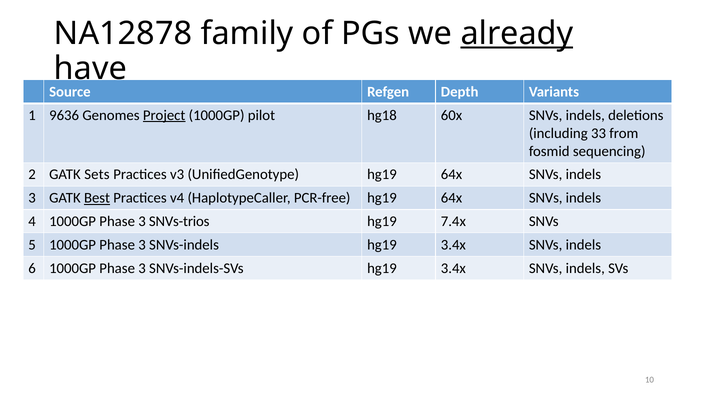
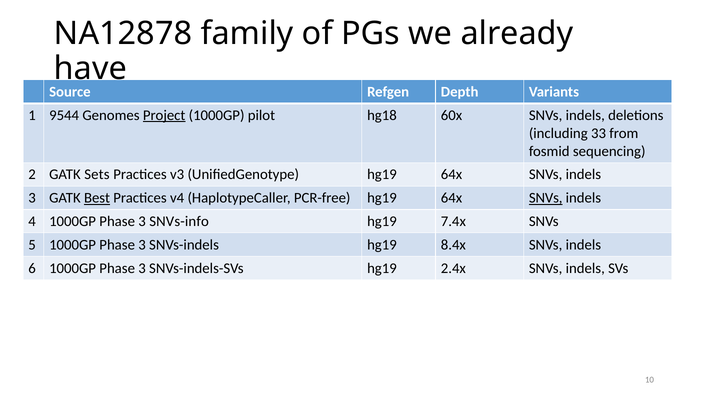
already underline: present -> none (517, 34)
9636: 9636 -> 9544 (64, 115)
SNVs underline: none -> present (546, 198)
SNVs-trios: SNVs-trios -> SNVs-info (179, 222)
SNVs-indels hg19 3.4x: 3.4x -> 8.4x (453, 245)
SNVs-indels-SVs hg19 3.4x: 3.4x -> 2.4x (453, 268)
